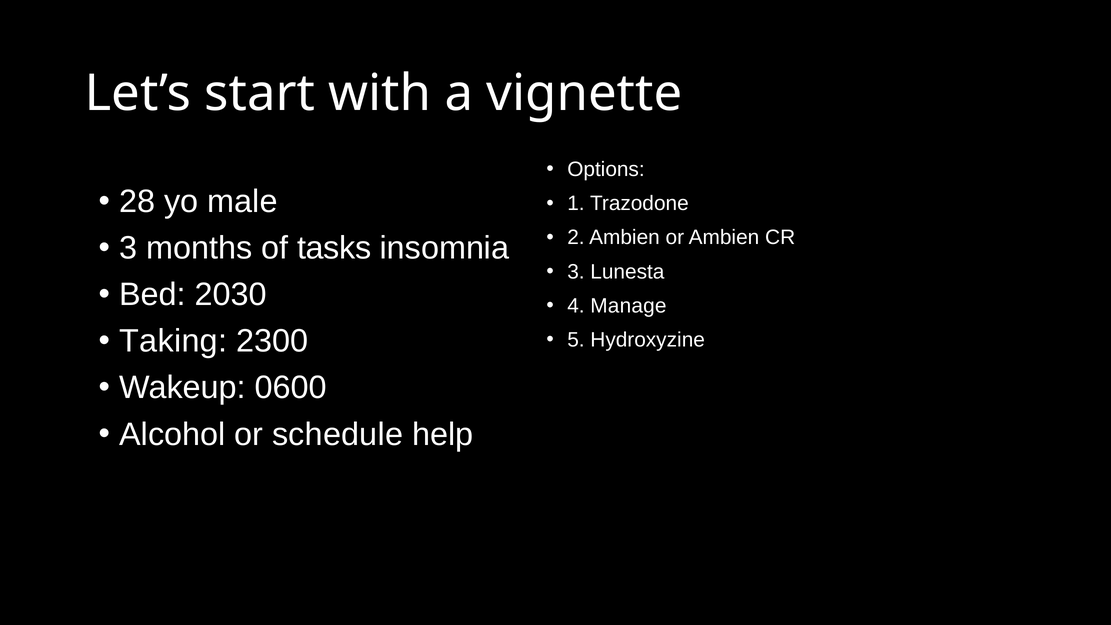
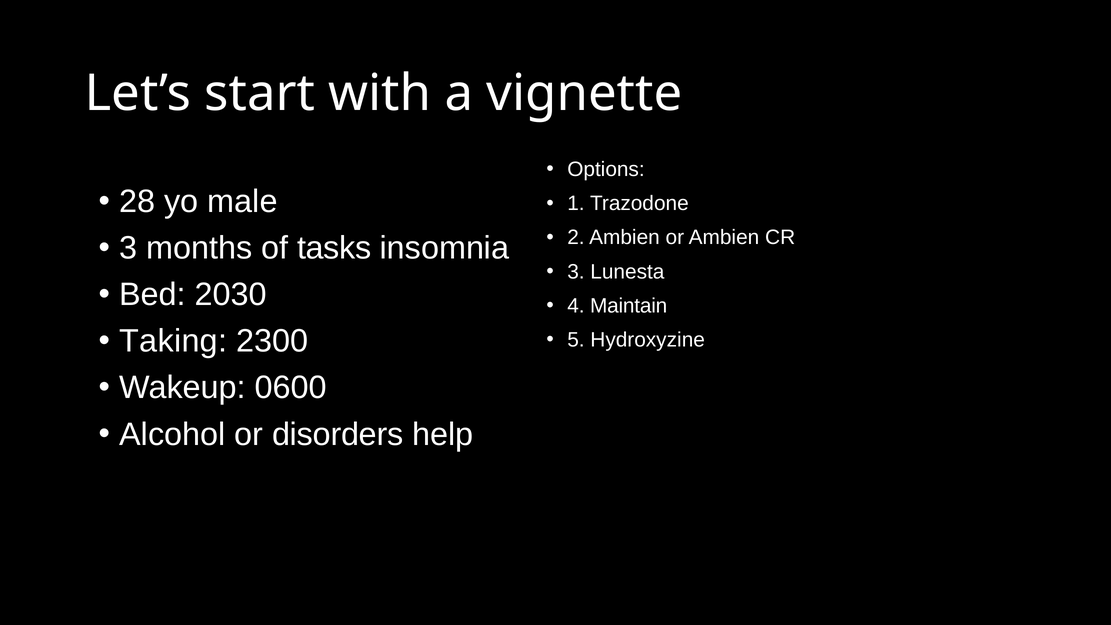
Manage: Manage -> Maintain (629, 306)
schedule: schedule -> disorders (338, 434)
